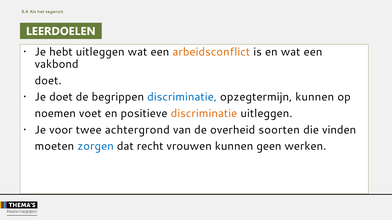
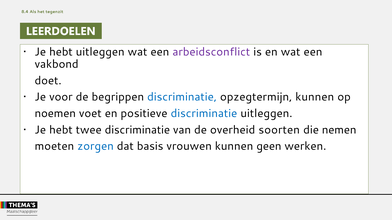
arbeidsconflict colour: orange -> purple (211, 52)
Je doet: doet -> voor (61, 97)
discriminatie colour: orange -> blue (204, 114)
voor: voor -> hebt (61, 130)
twee achtergrond: achtergrond -> discriminatie (137, 130)
vinden: vinden -> nemen (339, 130)
recht: recht -> basis (150, 146)
